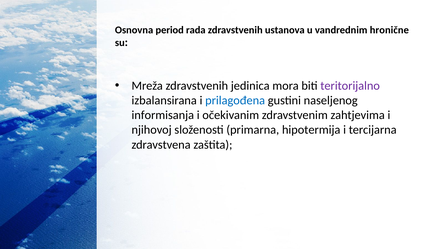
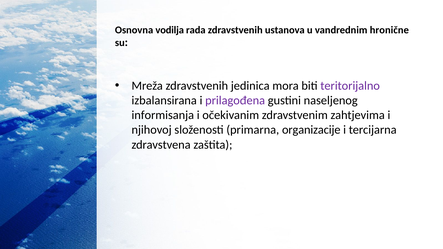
period: period -> vodilja (170, 30)
prilagođena colour: blue -> purple (235, 100)
hipotermija: hipotermija -> organizacije (311, 130)
